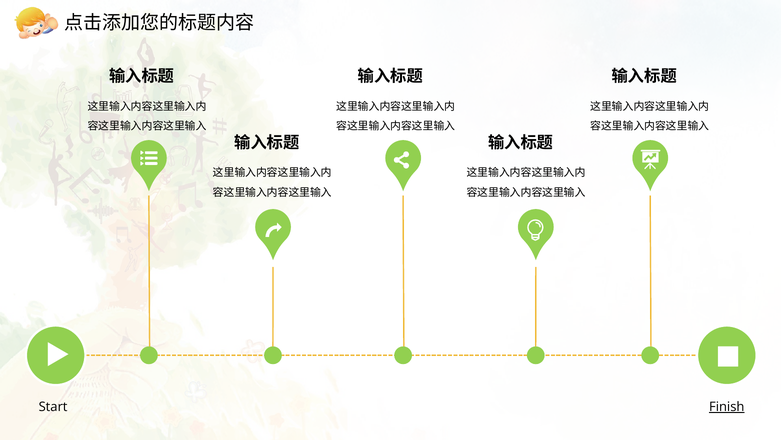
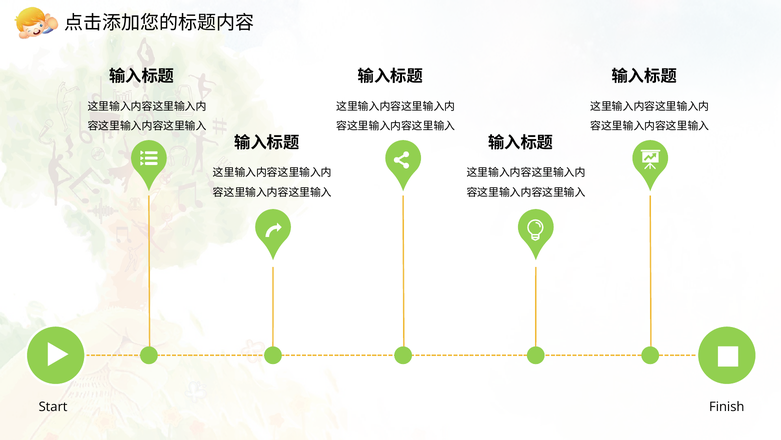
Finish underline: present -> none (727, 406)
